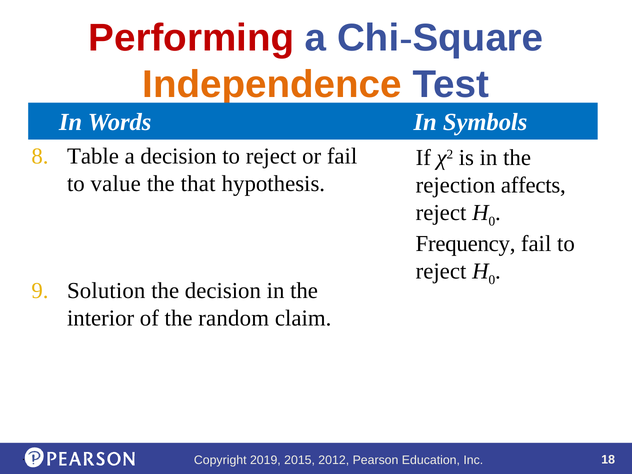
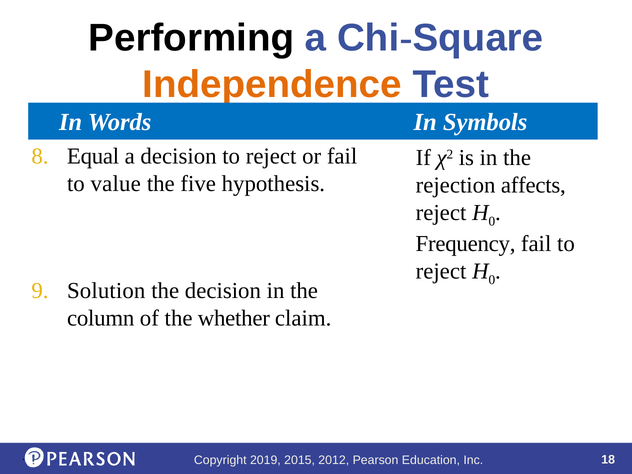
Performing colour: red -> black (191, 38)
Table: Table -> Equal (93, 156)
that: that -> five (198, 184)
interior: interior -> column (101, 318)
random: random -> whether (234, 318)
